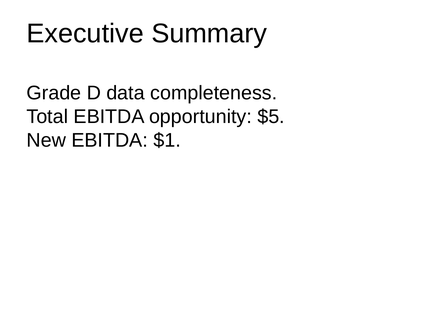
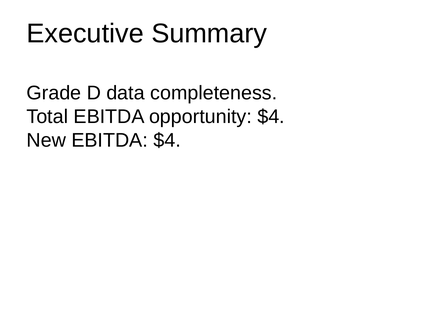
opportunity $5: $5 -> $4 (271, 117)
EBITDA $1: $1 -> $4 (167, 140)
